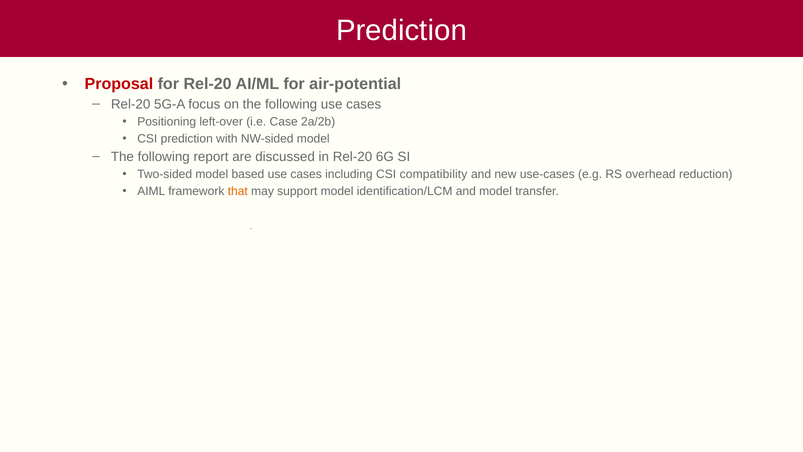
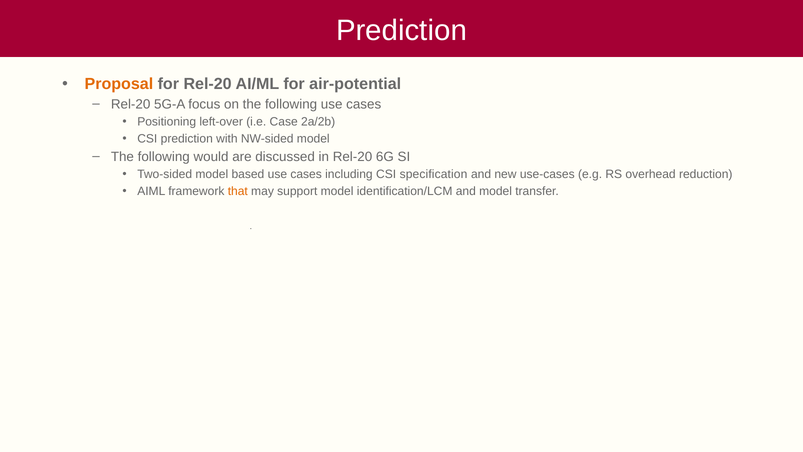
Proposal colour: red -> orange (119, 84)
report: report -> would (211, 157)
compatibility: compatibility -> specification (434, 174)
